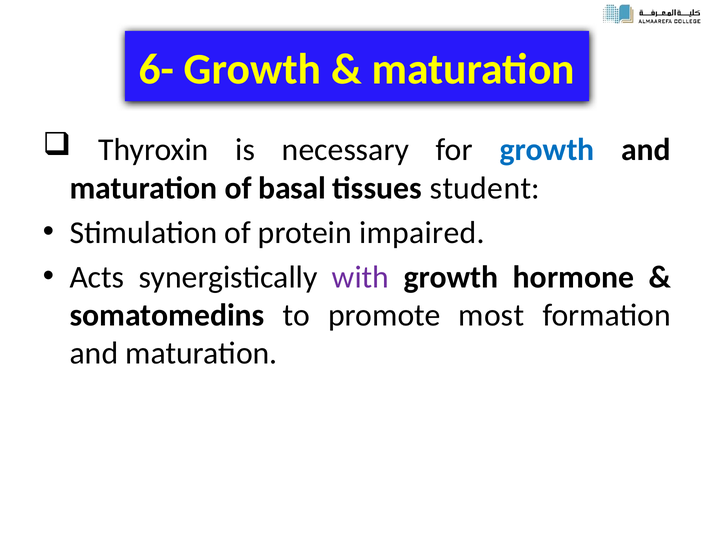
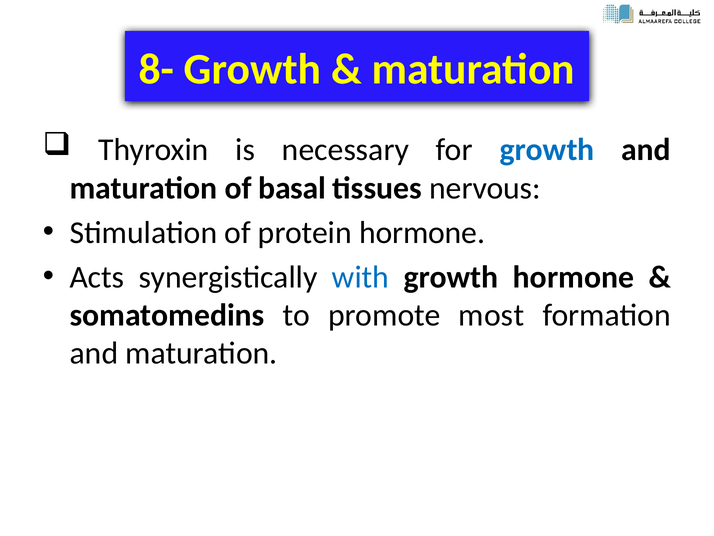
6-: 6- -> 8- (156, 69)
student: student -> nervous (485, 188)
protein impaired: impaired -> hormone (422, 232)
with colour: purple -> blue (360, 277)
